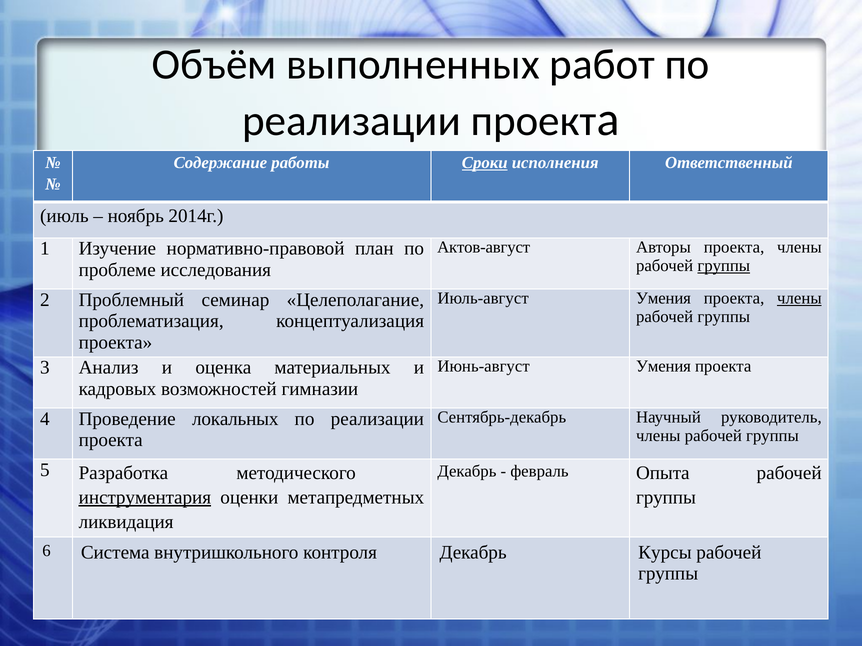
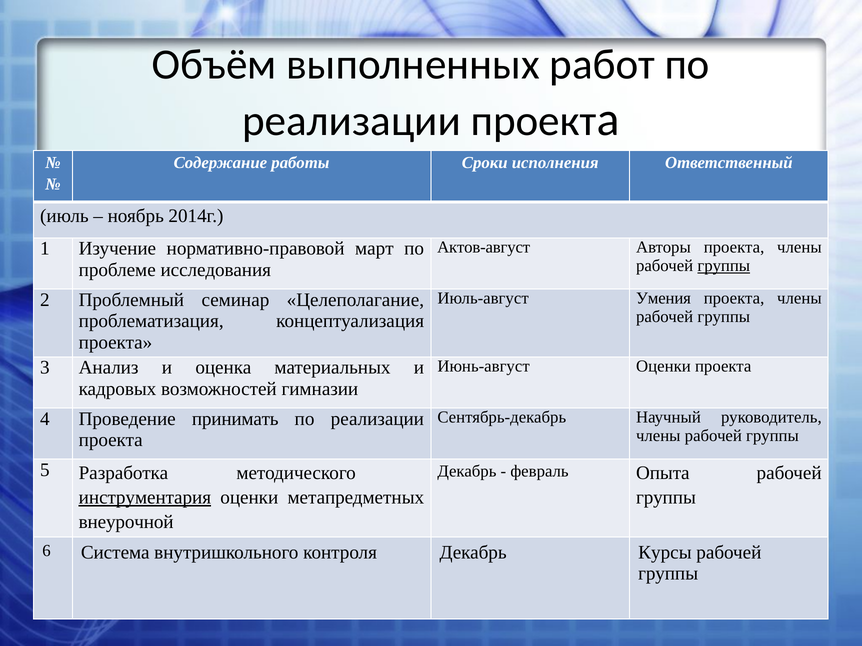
Сроки underline: present -> none (485, 163)
план: план -> март (374, 249)
члены underline: present -> none (799, 299)
Июнь-август Умения: Умения -> Оценки (663, 366)
локальных: локальных -> принимать (235, 419)
ликвидация: ликвидация -> внеурочной (126, 522)
